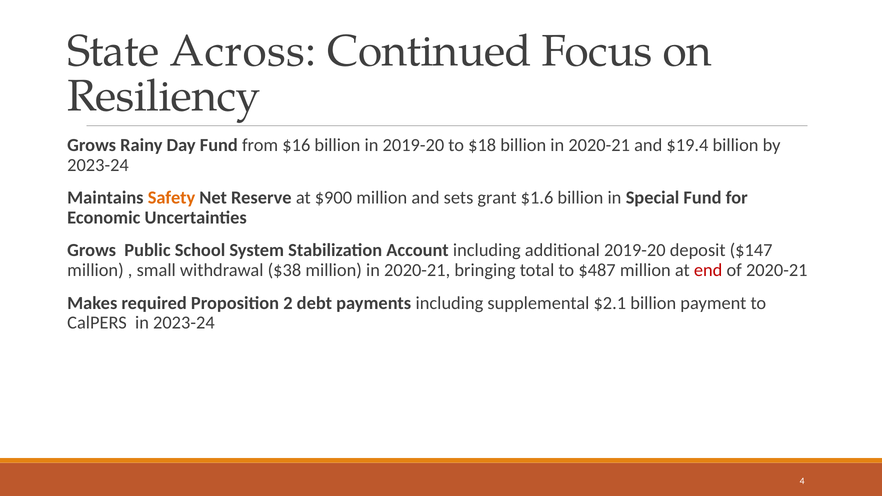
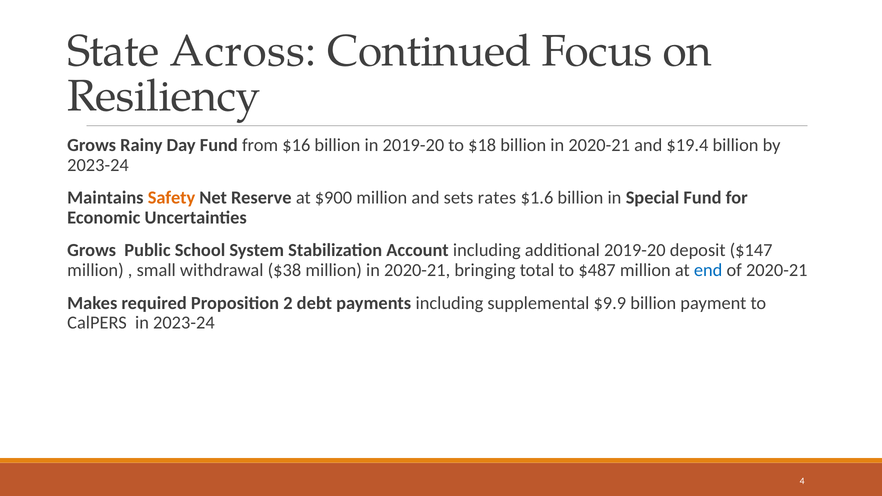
grant: grant -> rates (497, 198)
end colour: red -> blue (708, 270)
$2.1: $2.1 -> $9.9 (610, 303)
